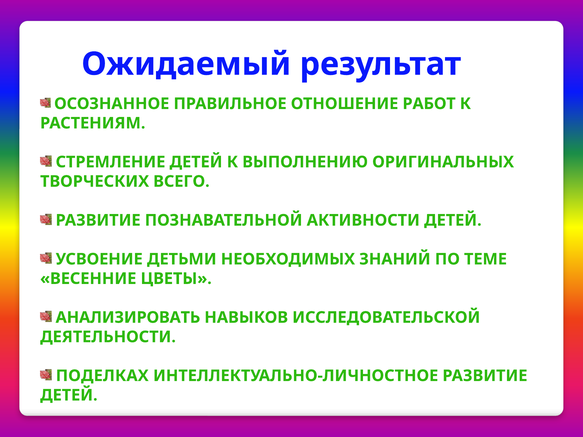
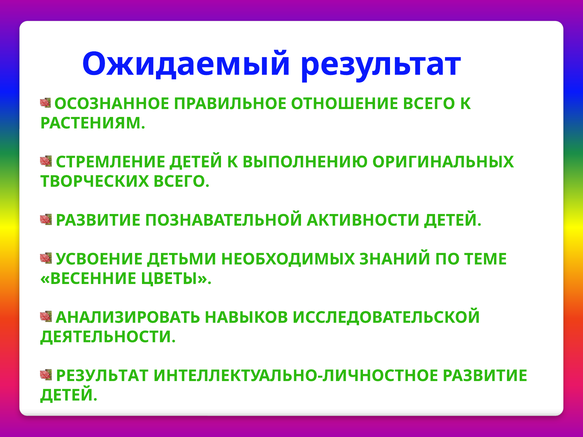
ОТНОШЕНИЕ РАБОТ: РАБОТ -> ВСЕГО (429, 104)
ПОДЕЛКАХ: ПОДЕЛКАХ -> РЕЗУЛЬТАТ (102, 376)
